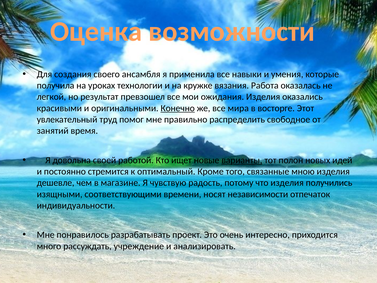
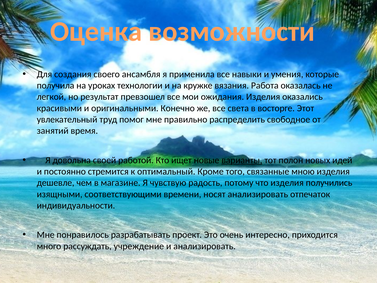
Конечно underline: present -> none (178, 108)
мира: мира -> света (238, 108)
носят независимости: независимости -> анализировать (258, 194)
